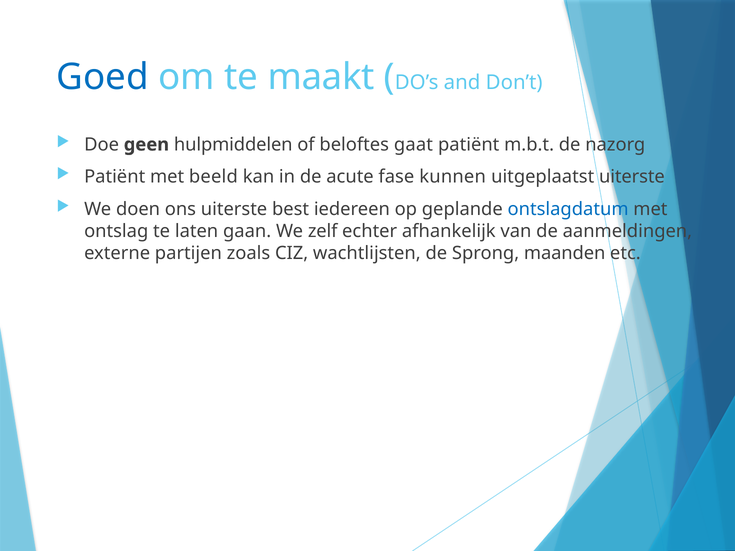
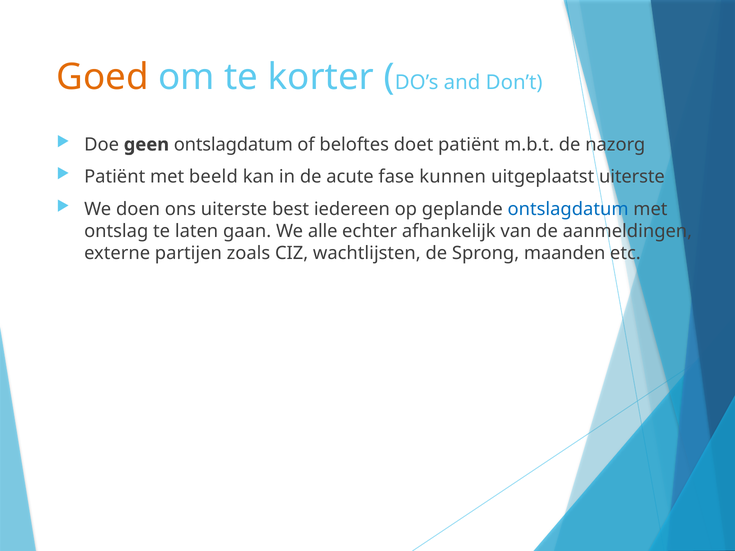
Goed colour: blue -> orange (102, 77)
maakt: maakt -> korter (321, 77)
geen hulpmiddelen: hulpmiddelen -> ontslagdatum (233, 145)
gaat: gaat -> doet (414, 145)
zelf: zelf -> alle (323, 231)
